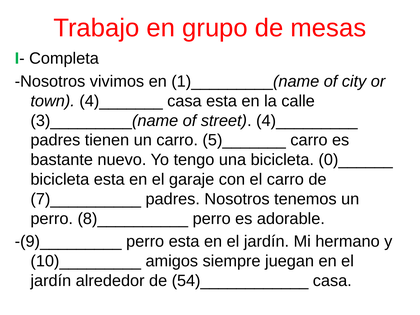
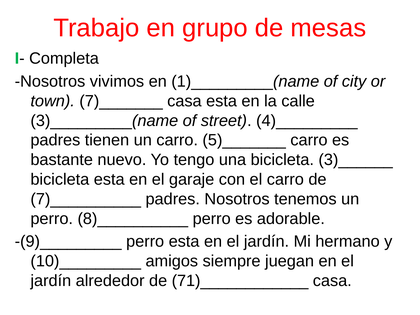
4)_______: 4)_______ -> 7)_______ (121, 101)
0)______: 0)______ -> 3)______ (356, 160)
54)____________: 54)____________ -> 71)____________ (240, 281)
